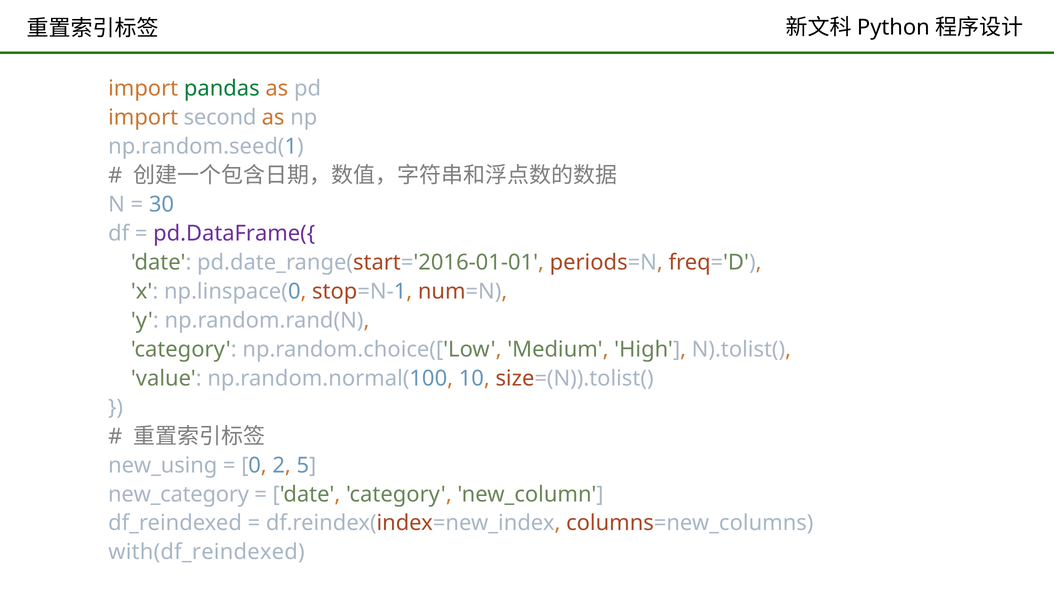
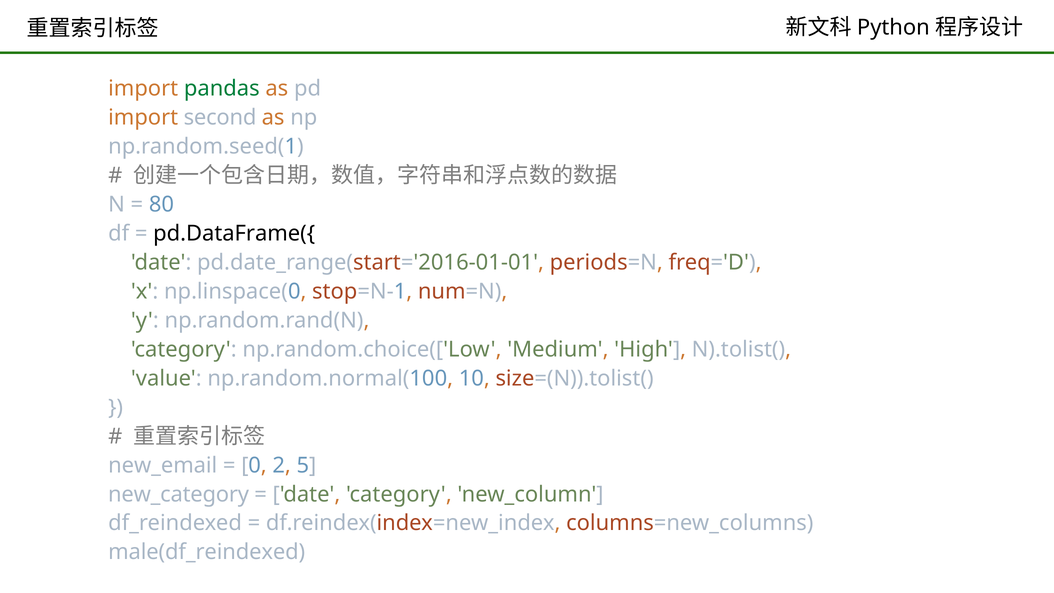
30: 30 -> 80 (161, 204)
pd.DataFrame({ colour: purple -> black (234, 233)
new_using: new_using -> new_email (163, 465)
with(df_reindexed: with(df_reindexed -> male(df_reindexed (207, 552)
